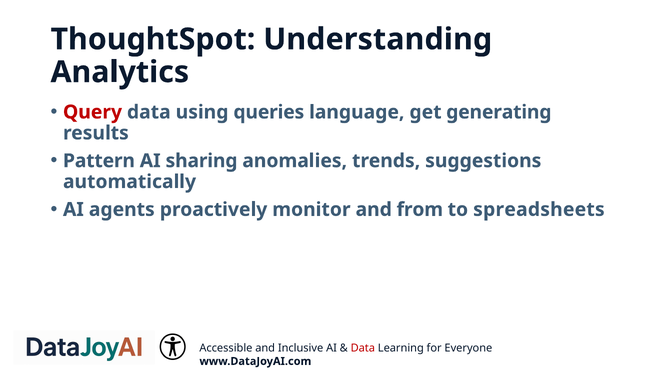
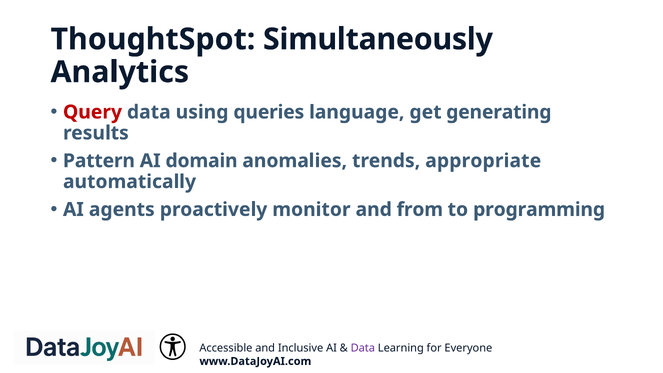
Understanding: Understanding -> Simultaneously (378, 39)
sharing: sharing -> domain (202, 161)
suggestions: suggestions -> appropriate (483, 161)
spreadsheets: spreadsheets -> programming (539, 209)
Data colour: red -> purple (363, 348)
